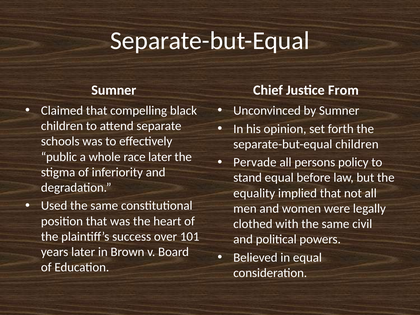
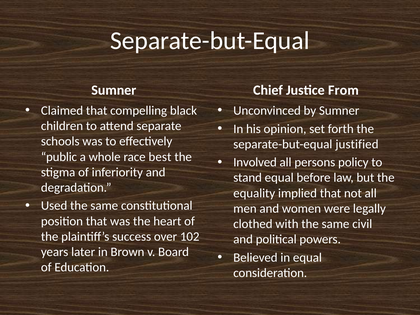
separate-but-equal children: children -> justified (357, 144)
race later: later -> best (160, 157)
Pervade: Pervade -> Involved (255, 162)
101: 101 -> 102 (190, 237)
